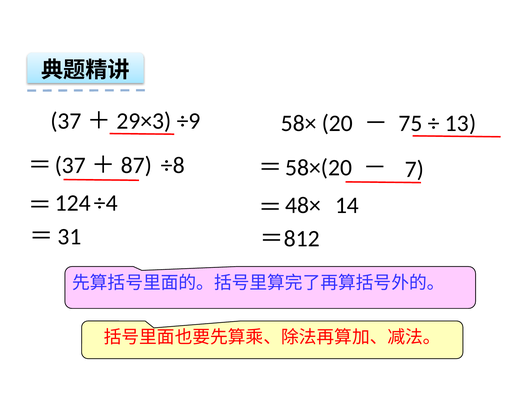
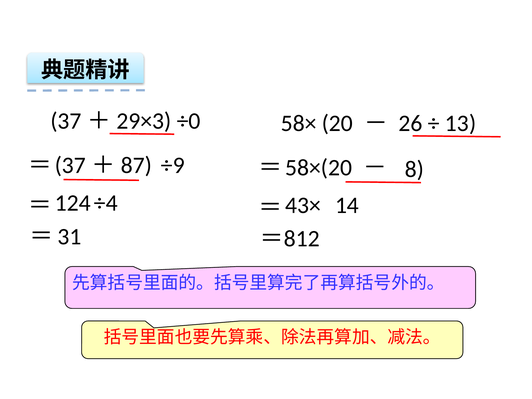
÷9: ÷9 -> ÷0 (189, 121)
75: 75 -> 26 (411, 123)
÷8: ÷8 -> ÷9 (173, 165)
7: 7 -> 8 (414, 169)
48×: 48× -> 43× (303, 205)
